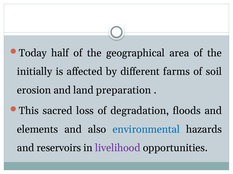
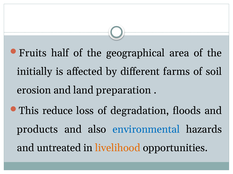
Today: Today -> Fruits (33, 53)
sacred: sacred -> reduce (58, 111)
elements: elements -> products (37, 130)
reservoirs: reservoirs -> untreated (59, 148)
livelihood colour: purple -> orange (118, 148)
